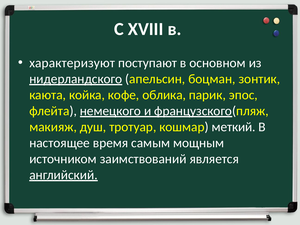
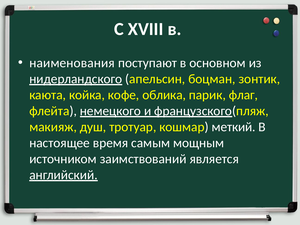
характеризуют: характеризуют -> наименования (72, 63)
эпос: эпос -> флаг (243, 95)
